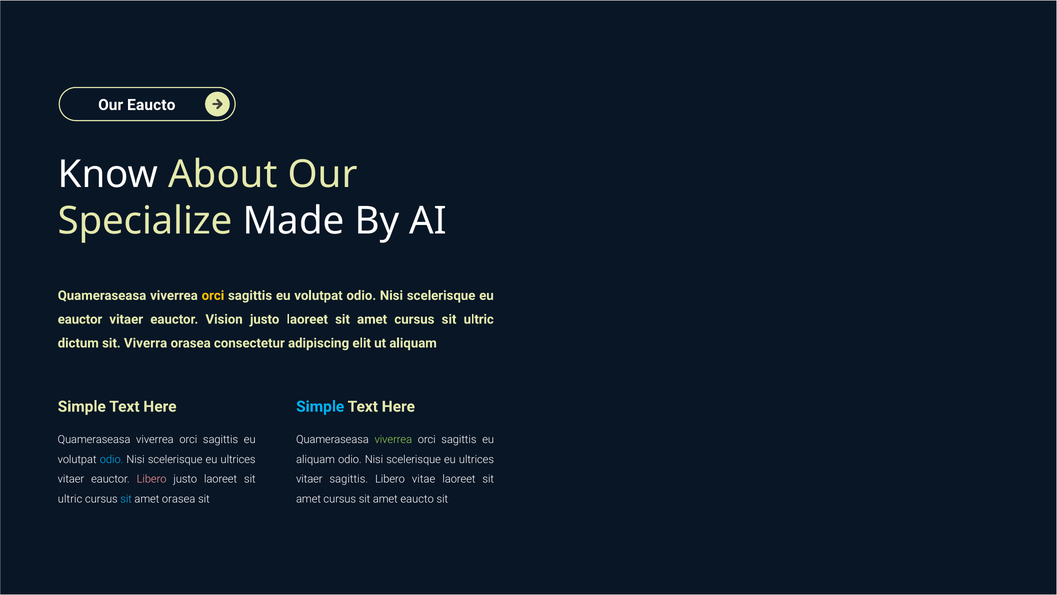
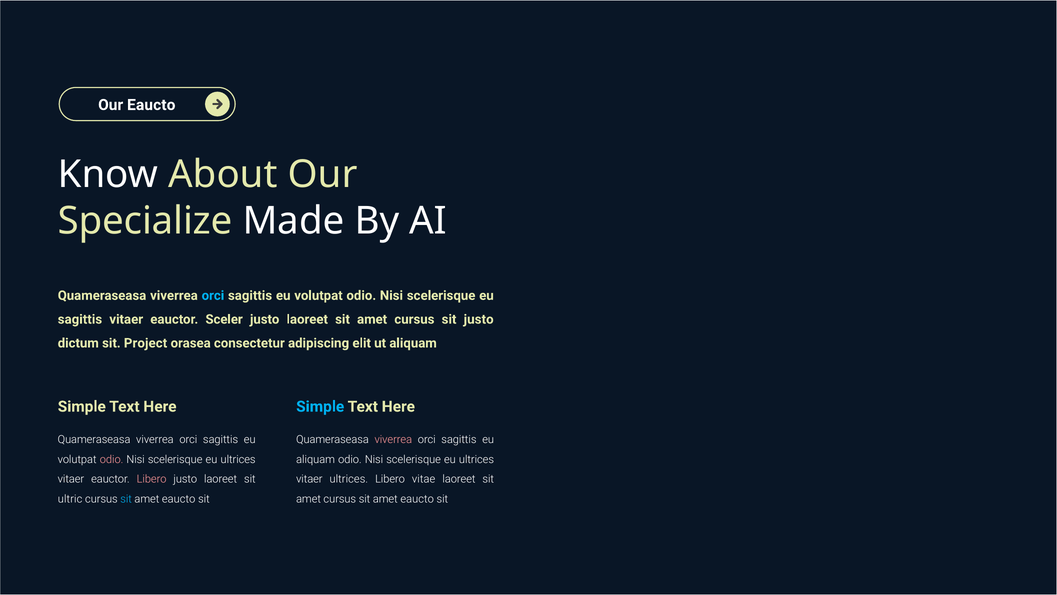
orci colour: yellow -> light blue (213, 295)
eauctor: eauctor -> sagittis (80, 319)
Vision: Vision -> Sceler (224, 319)
cursus sit ultric: ultric -> justo (479, 319)
Viverra: Viverra -> Project (146, 343)
viverrea colour: light green -> pink (393, 439)
odio colour: light blue -> pink (112, 459)
vitaer sagittis: sagittis -> ultrices (349, 479)
orasea: orasea -> eaucto (179, 499)
